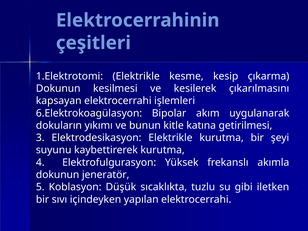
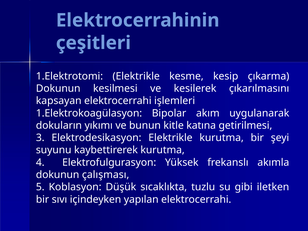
6.Elektrokoagülasyon: 6.Elektrokoagülasyon -> 1.Elektrokoagülasyon (89, 113)
jeneratör: jeneratör -> çalışması (106, 175)
